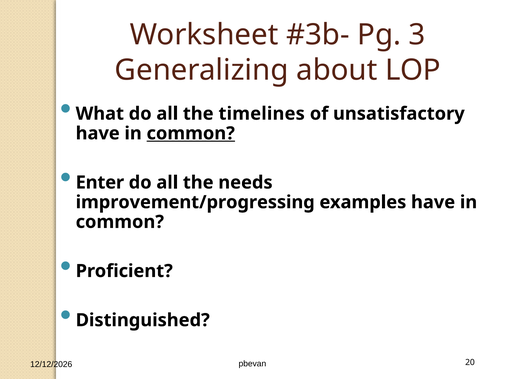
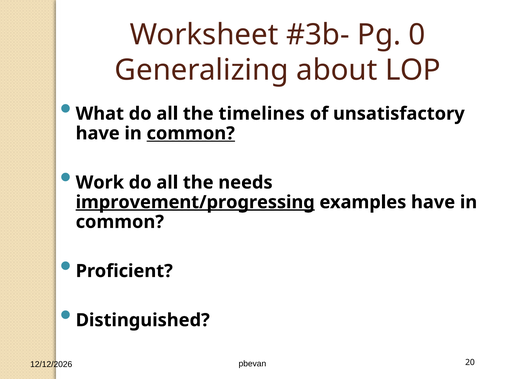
3: 3 -> 0 (417, 35)
Enter: Enter -> Work (100, 182)
improvement/progressing underline: none -> present (195, 202)
